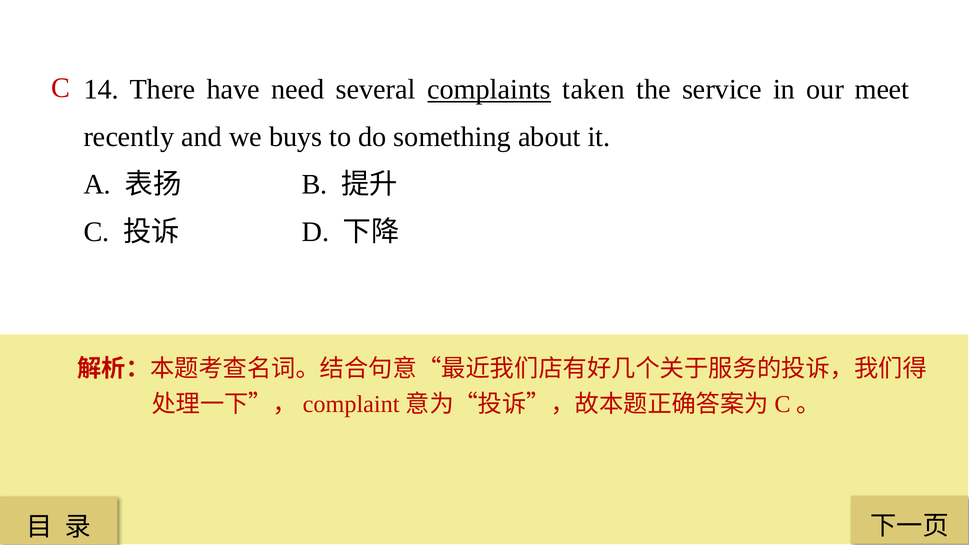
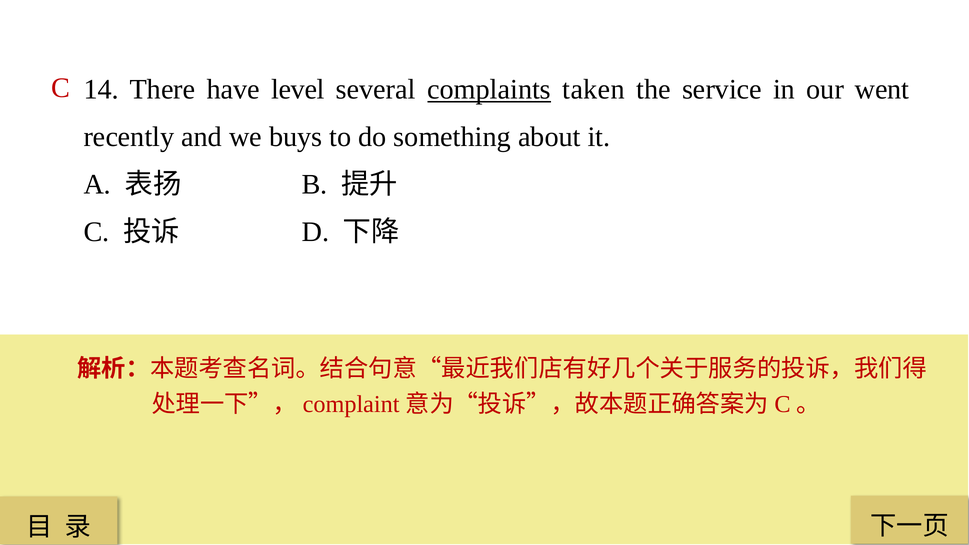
need: need -> level (298, 89)
meet: meet -> went (882, 89)
